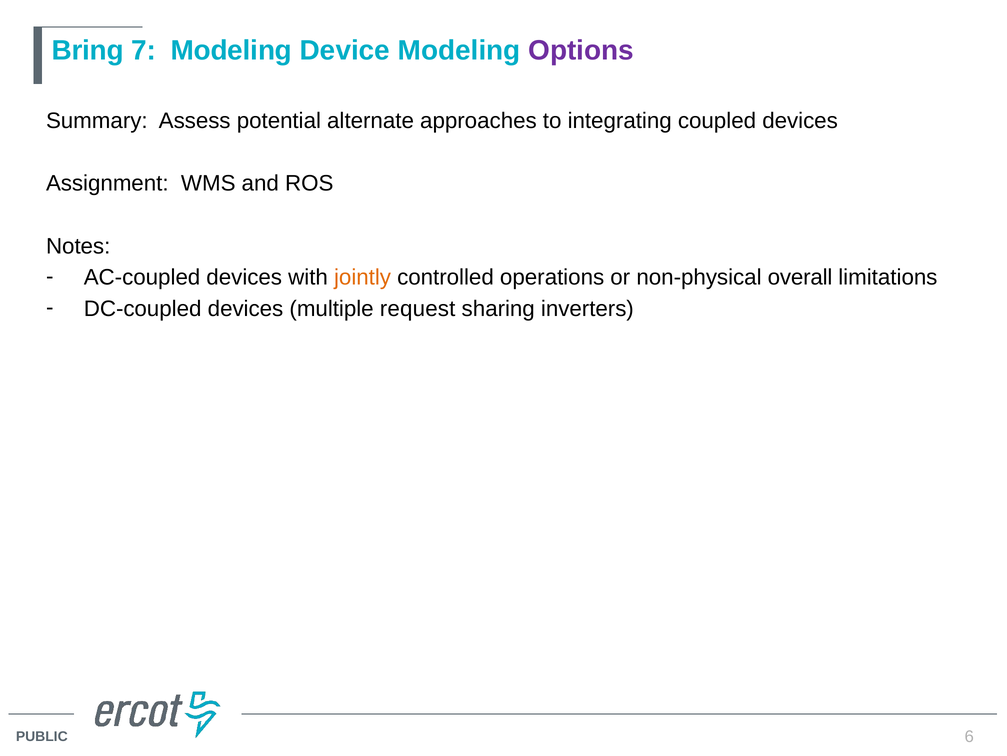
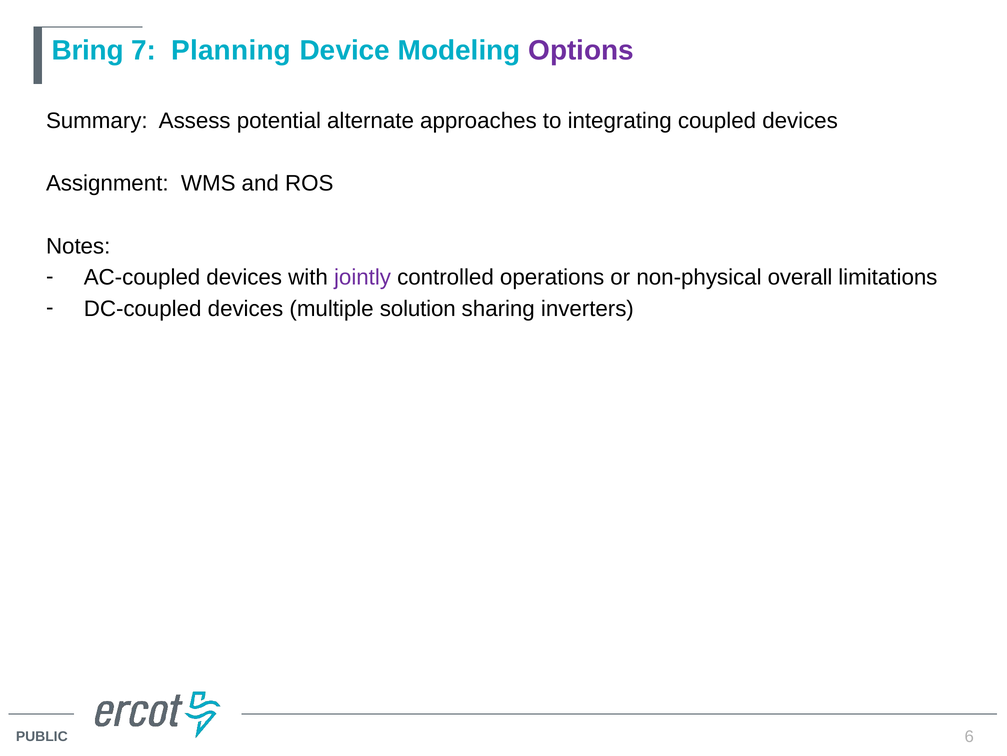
7 Modeling: Modeling -> Planning (231, 51)
jointly colour: orange -> purple (363, 277)
request: request -> solution (418, 309)
